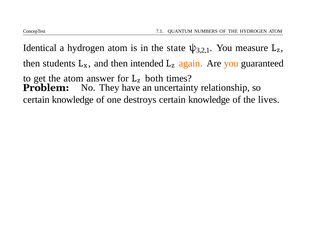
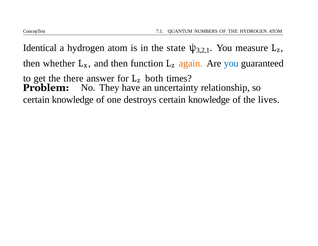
students: students -> whether (59, 63)
intended: intended -> function (147, 63)
you colour: orange -> blue (231, 63)
the atom: atom -> there (73, 78)
